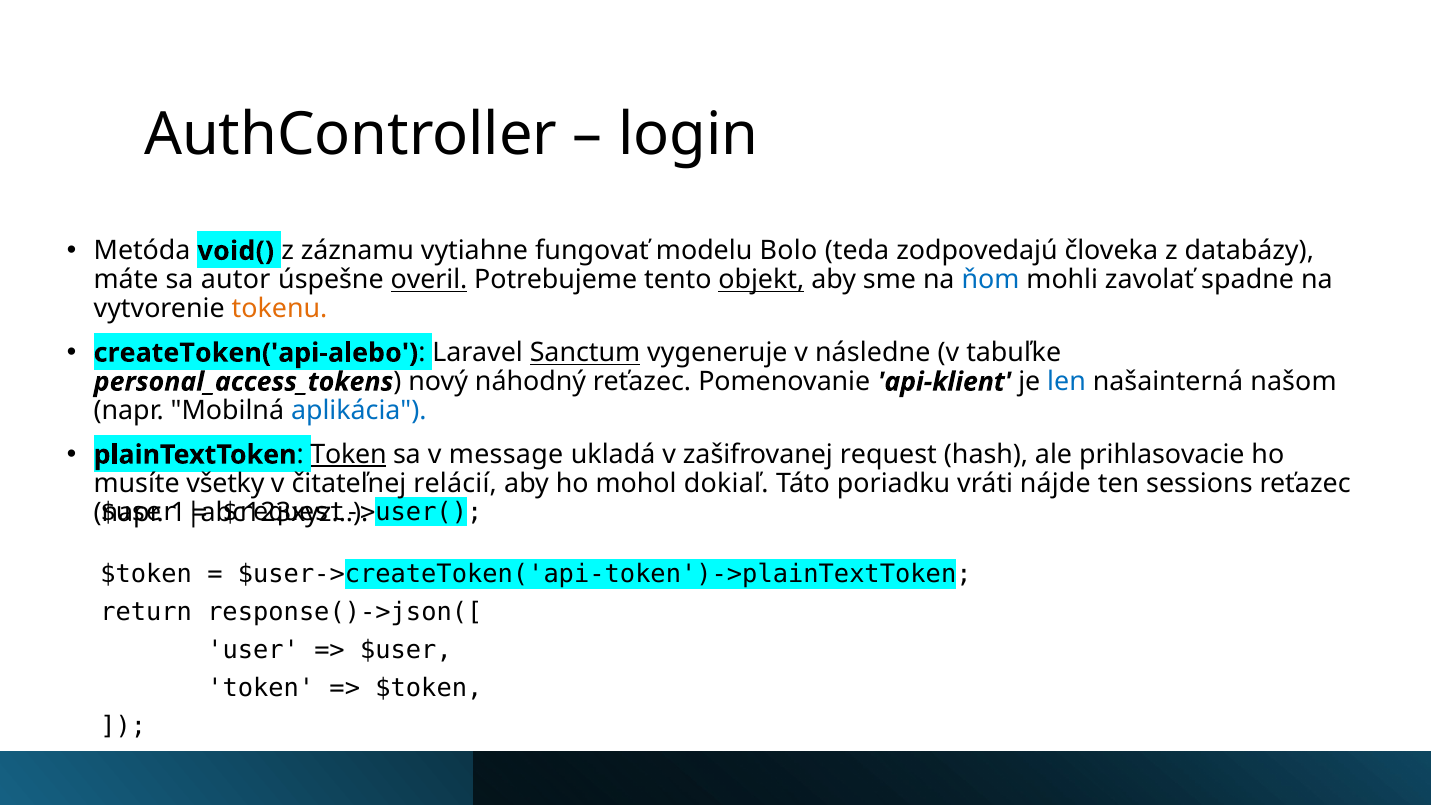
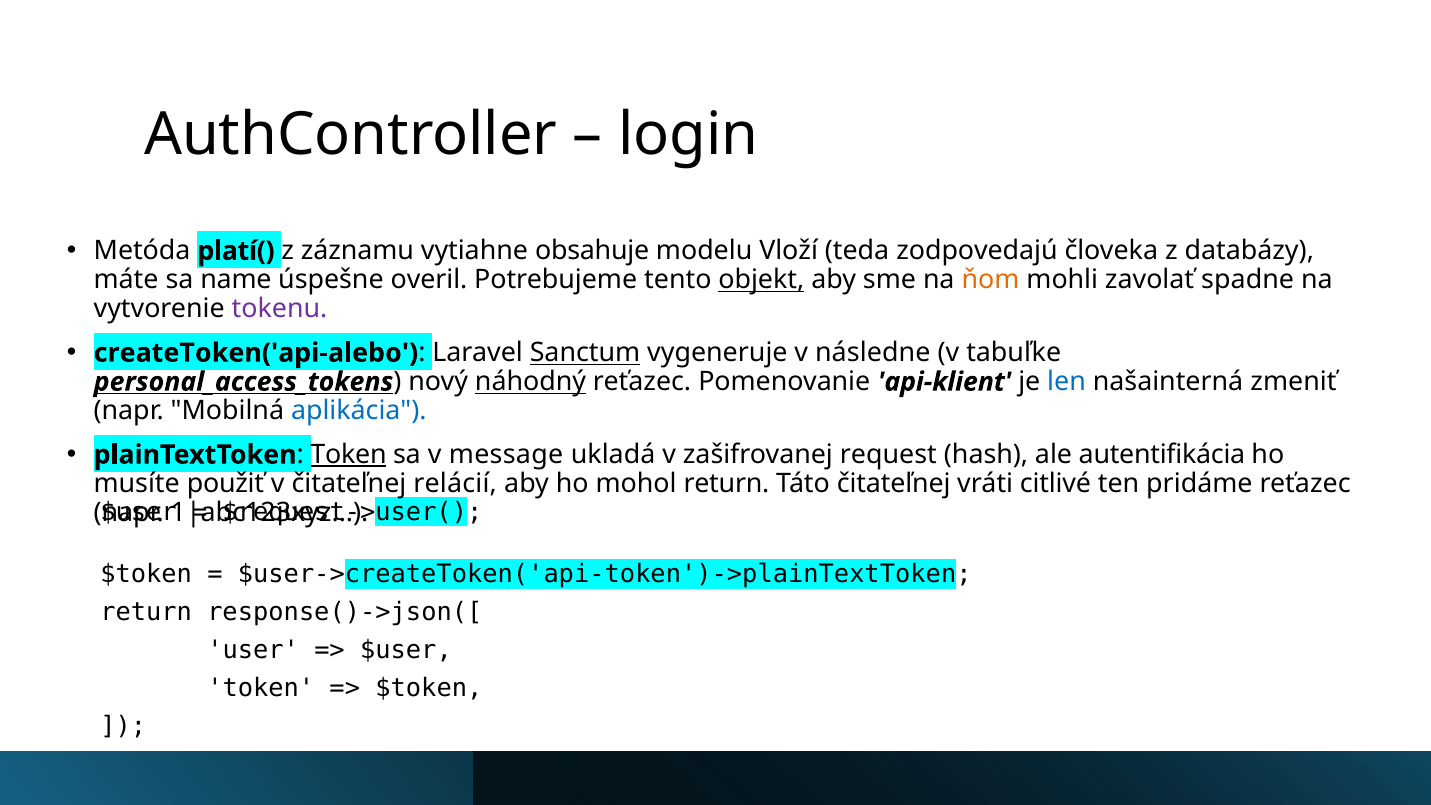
void(: void( -> platí( (236, 251)
fungovať: fungovať -> obsahuje (592, 251)
Bolo: Bolo -> Vloží (789, 251)
autor: autor -> name (236, 280)
overil underline: present -> none (429, 280)
ňom colour: blue -> orange (991, 280)
tokenu colour: orange -> purple (280, 309)
personal_access_tokens underline: none -> present (244, 382)
náhodný underline: none -> present (531, 382)
našom: našom -> zmeniť (1293, 382)
prihlasovacie: prihlasovacie -> autentifikácia (1162, 455)
všetky: všetky -> použiť (225, 484)
mohol dokiaľ: dokiaľ -> return (726, 484)
Táto poriadku: poriadku -> čitateľnej (894, 484)
nájde: nájde -> citlivé (1056, 484)
sessions: sessions -> pridáme (1199, 484)
